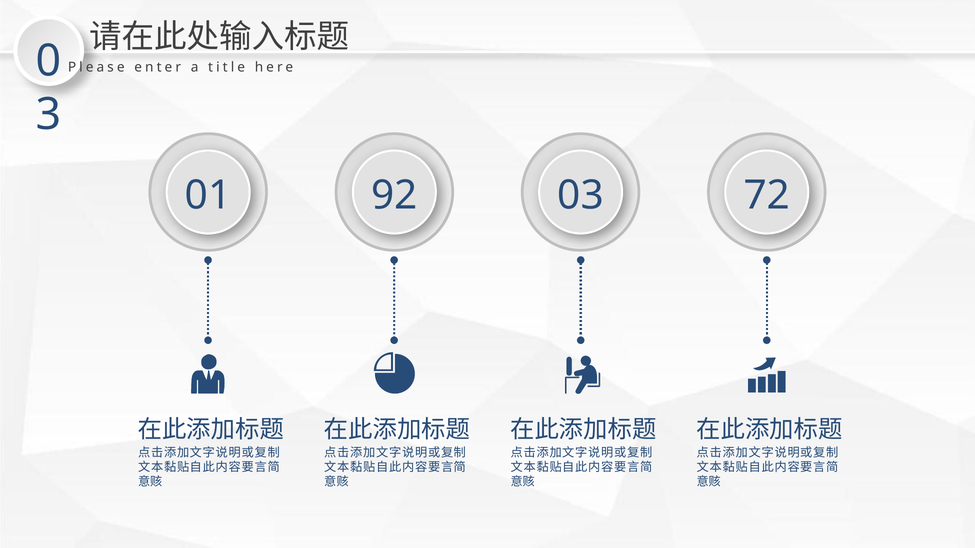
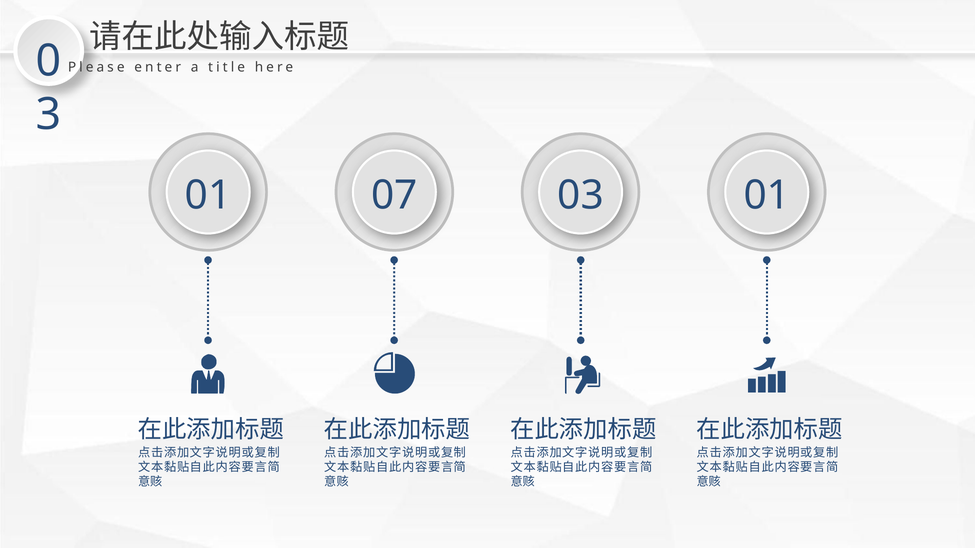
92: 92 -> 07 (394, 195)
03 72: 72 -> 01 (767, 195)
